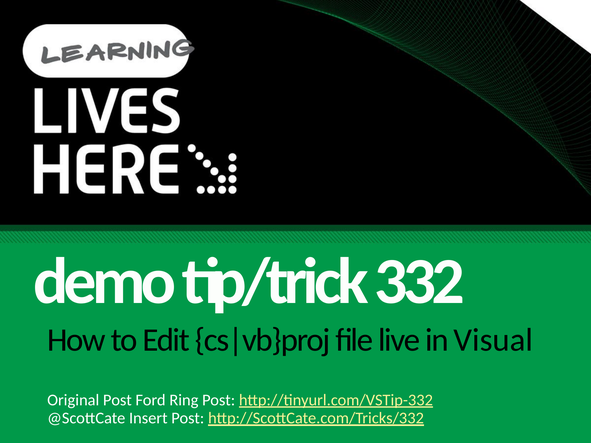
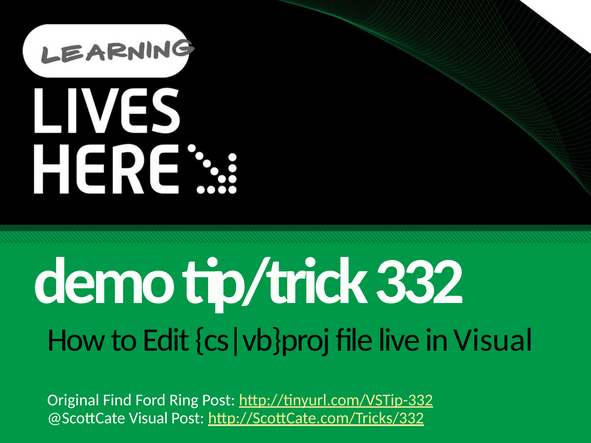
Original Post: Post -> Find (117, 400)
@ScottCate Insert: Insert -> Visual (148, 418)
